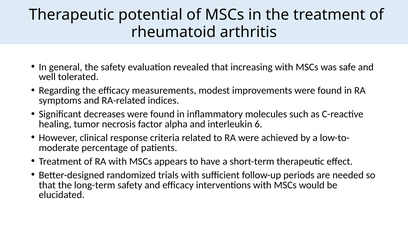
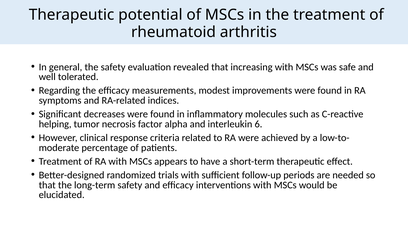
healing: healing -> helping (55, 124)
